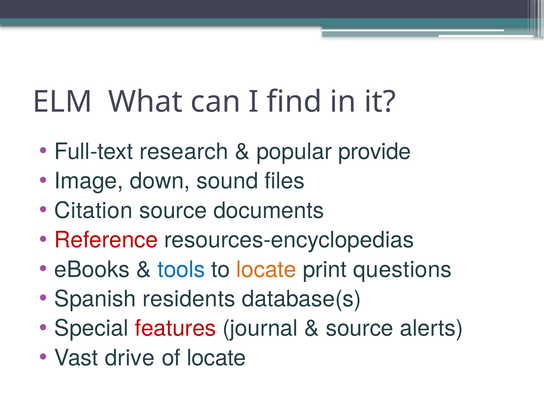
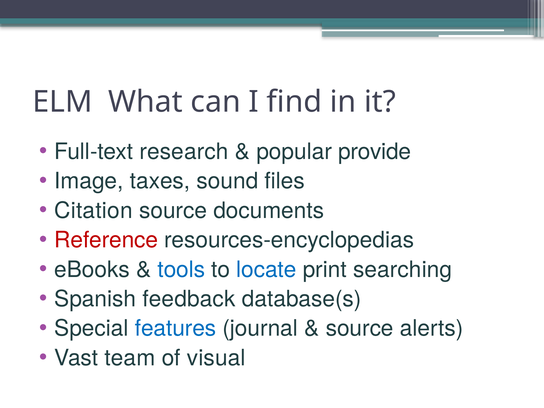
down: down -> taxes (160, 181)
locate colour: orange -> blue (266, 270)
questions: questions -> searching (403, 270)
residents: residents -> feedback (189, 299)
features colour: red -> blue (176, 328)
drive: drive -> team (130, 358)
of locate: locate -> visual (216, 358)
